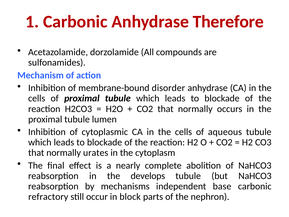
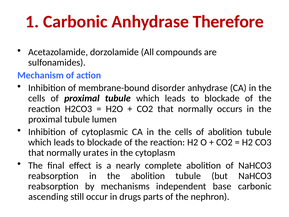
of aqueous: aqueous -> abolition (225, 132)
the develops: develops -> abolition (148, 176)
refractory: refractory -> ascending (48, 197)
block: block -> drugs (130, 197)
